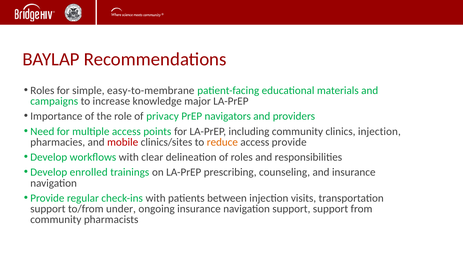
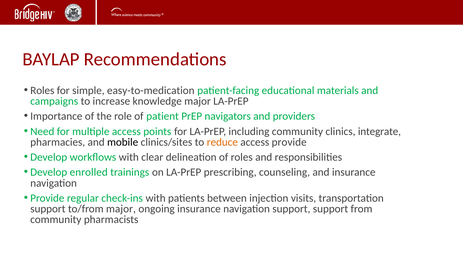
easy-to-membrane: easy-to-membrane -> easy-to-medication (151, 91)
privacy: privacy -> patient (163, 116)
clinics injection: injection -> integrate (379, 132)
mobile colour: red -> black (123, 142)
to/from under: under -> major (121, 209)
